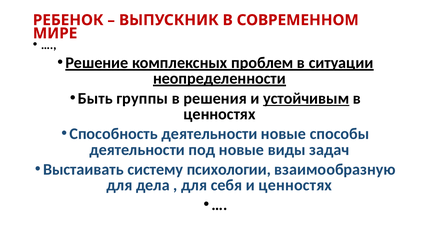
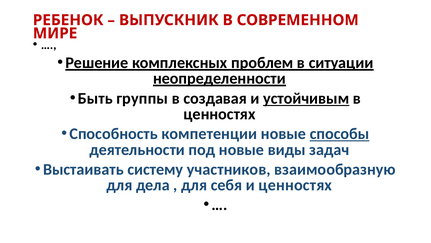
решения: решения -> создавая (215, 98)
Способность деятельности: деятельности -> компетенции (209, 134)
способы underline: none -> present (340, 134)
психологии: психологии -> участников (229, 169)
